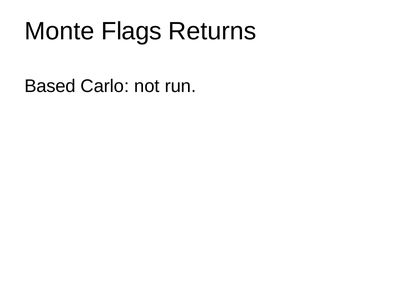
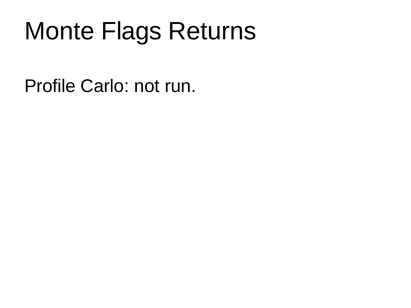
Based: Based -> Profile (50, 86)
